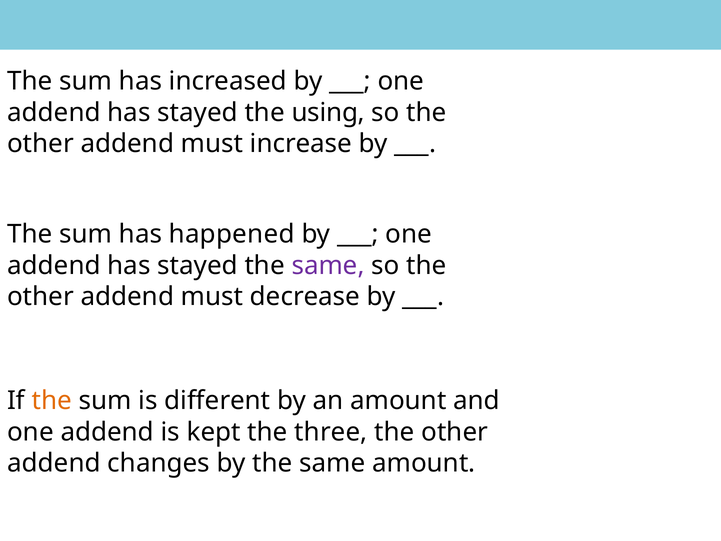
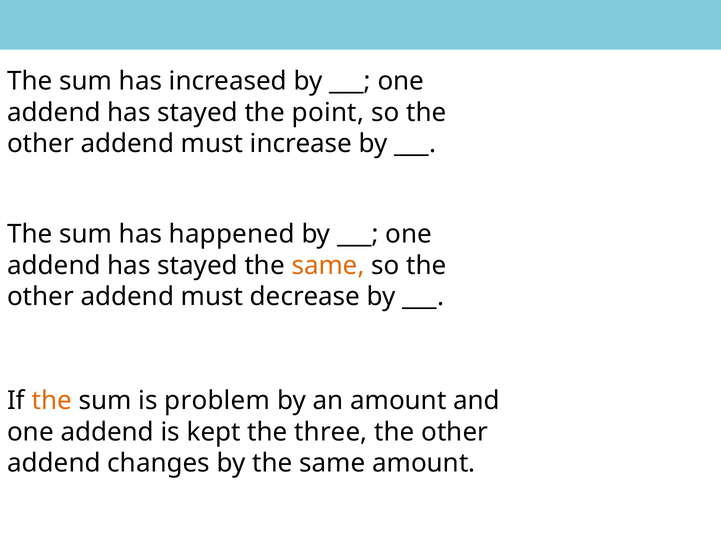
using: using -> point (328, 112)
same colour: purple -> orange (328, 265)
different: different -> problem (217, 401)
